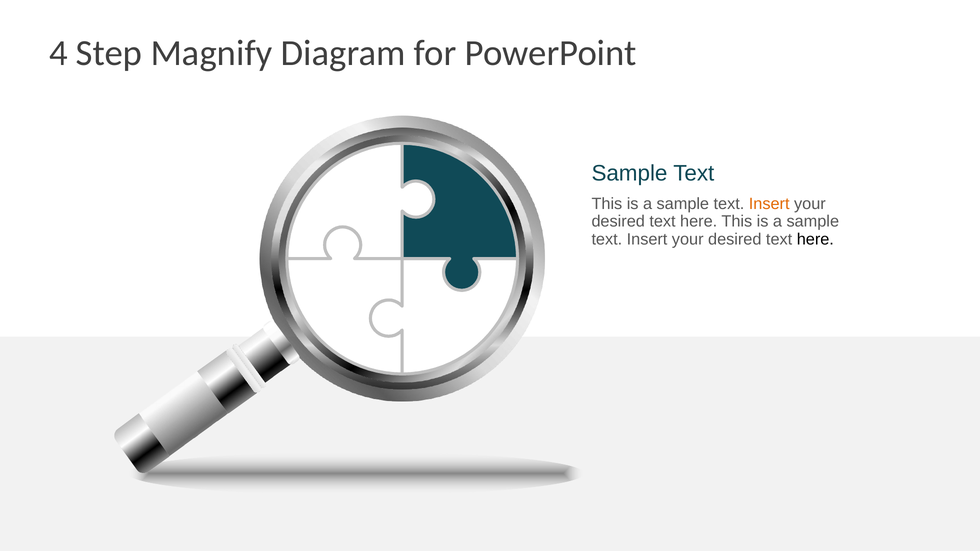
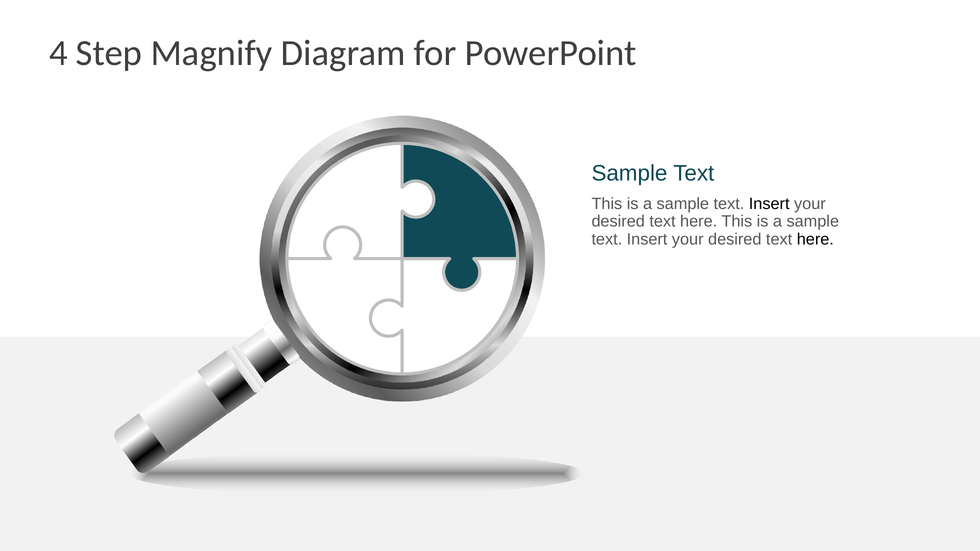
Insert colour: orange -> black (769, 204)
